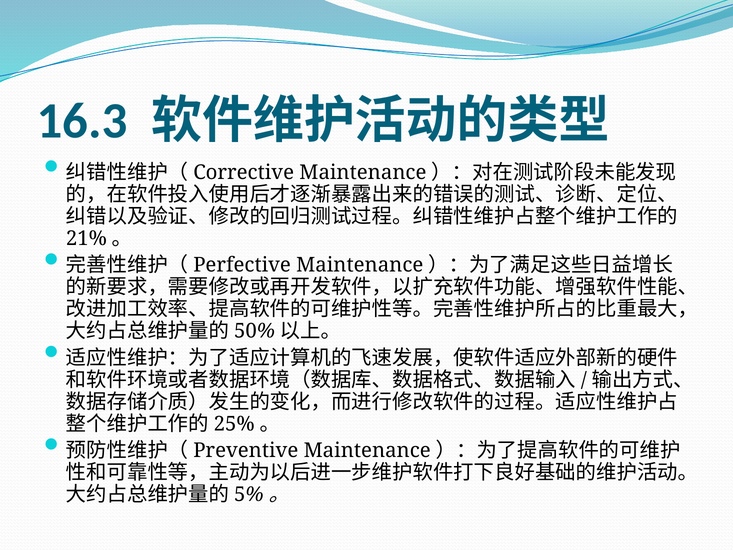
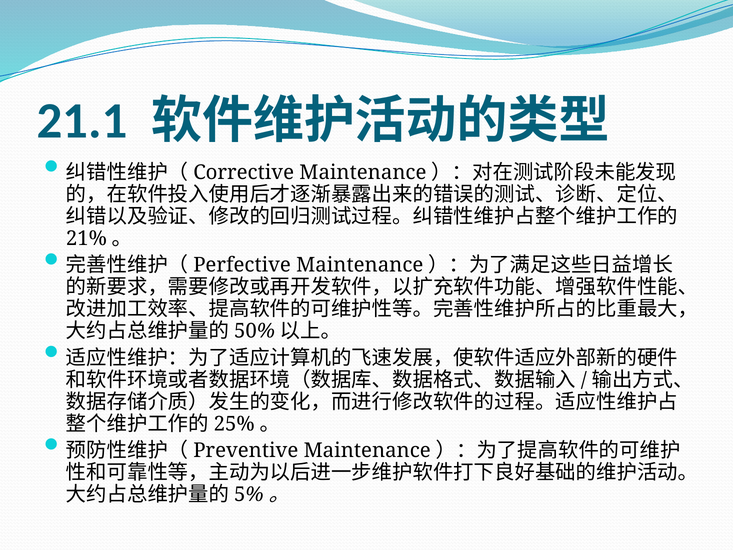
16.3: 16.3 -> 21.1 (82, 121)
